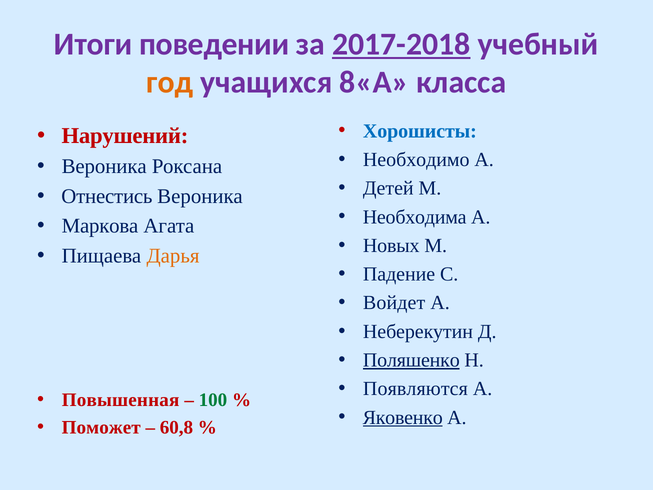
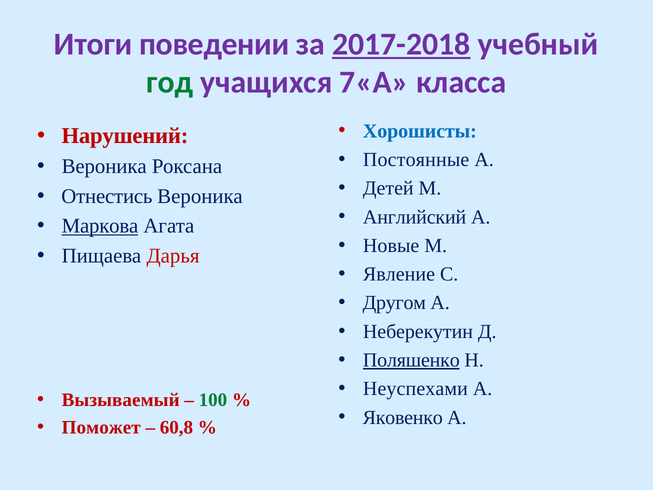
год colour: orange -> green (170, 82)
8«А: 8«А -> 7«А (374, 82)
Необходимо: Необходимо -> Постоянные (416, 160)
Необходима: Необходима -> Английский (415, 217)
Маркова underline: none -> present (100, 226)
Новых: Новых -> Новые (391, 245)
Дарья colour: orange -> red (173, 256)
Падение: Падение -> Явление (399, 274)
Войдет: Войдет -> Другом (394, 303)
Появляются: Появляются -> Неуспехами (415, 389)
Повышенная: Повышенная -> Вызываемый (121, 400)
Яковенко underline: present -> none (403, 417)
